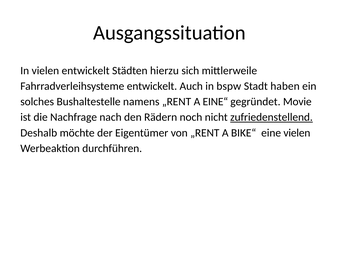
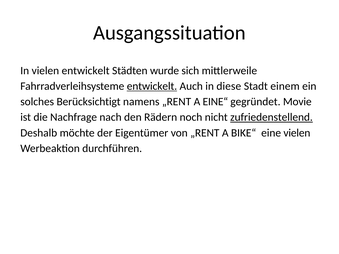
hierzu: hierzu -> wurde (165, 71)
entwickelt underline: none -> present (152, 86)
bspw: bspw -> diese (229, 86)
haben: haben -> einem (285, 86)
Bushaltestelle: Bushaltestelle -> Berücksichtigt (89, 102)
